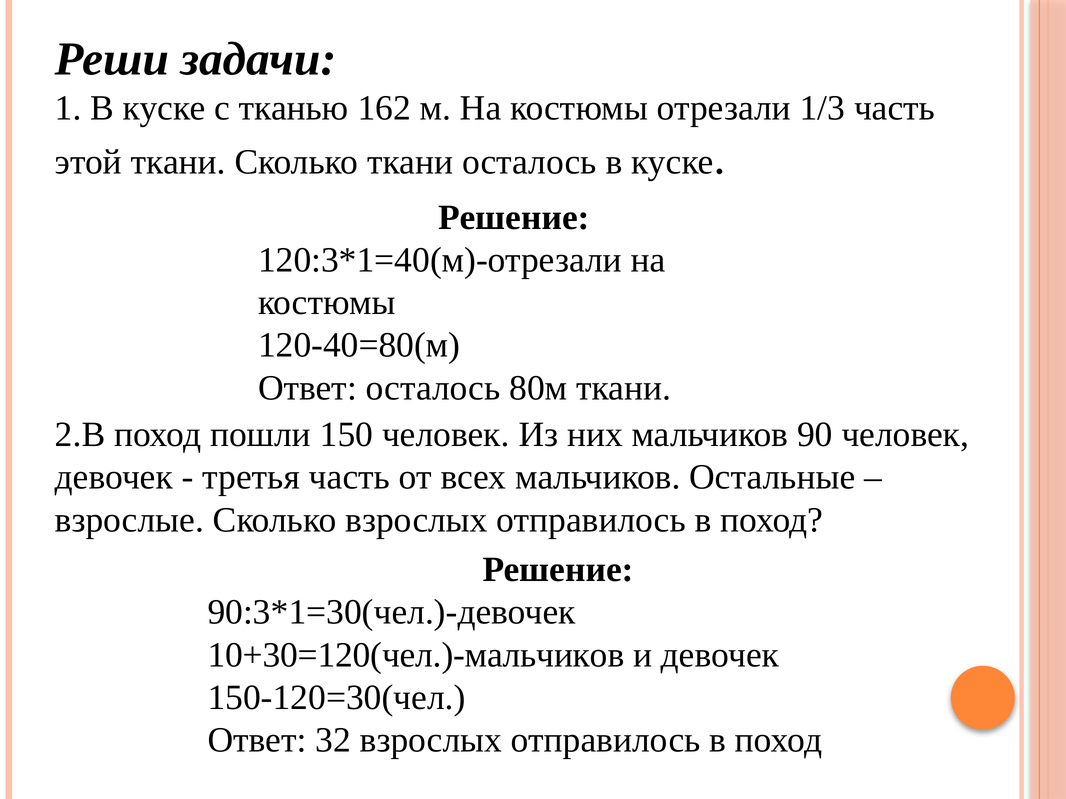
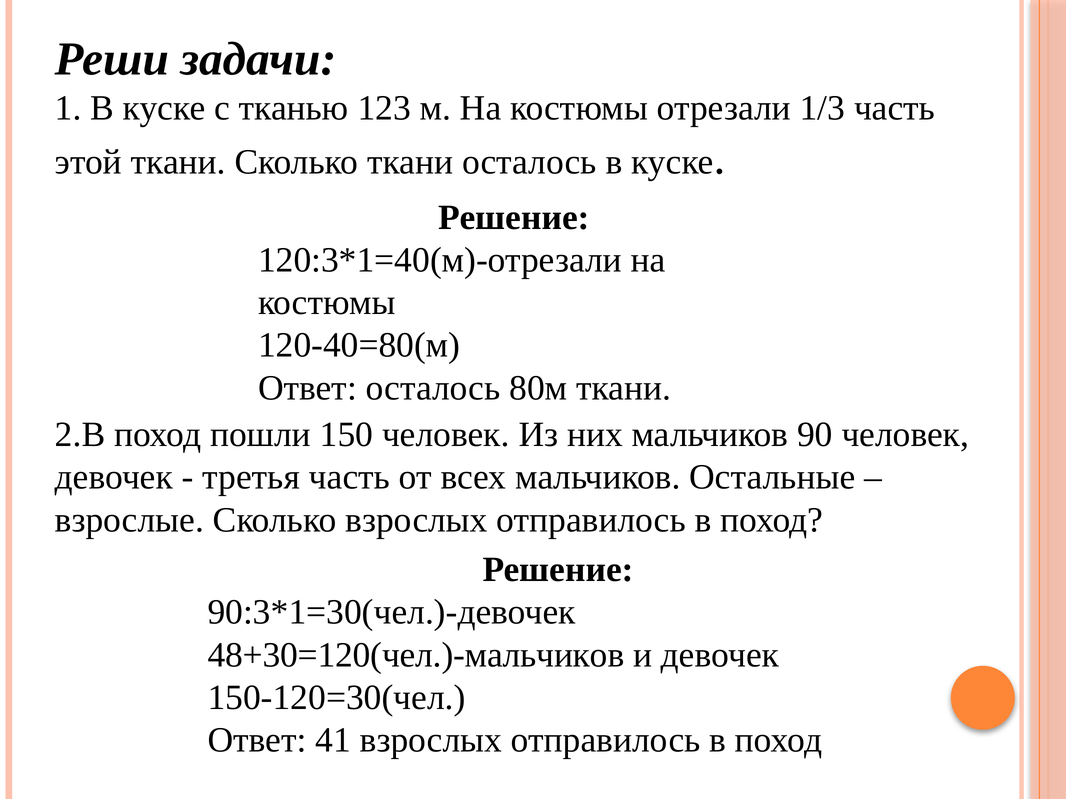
162: 162 -> 123 (384, 108)
10+30=120(чел.)-мальчиков: 10+30=120(чел.)-мальчиков -> 48+30=120(чел.)-мальчиков (416, 655)
32: 32 -> 41 (333, 740)
